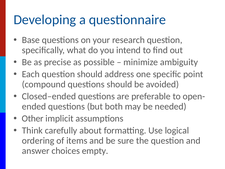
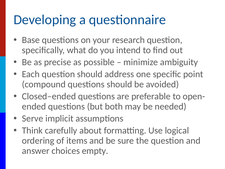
Other: Other -> Serve (33, 118)
